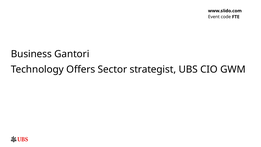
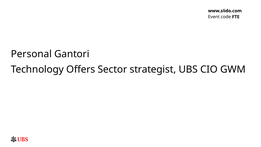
Business: Business -> Personal (31, 54)
